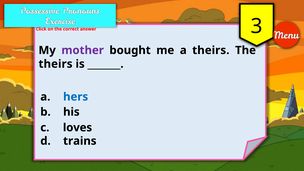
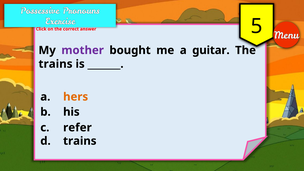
3: 3 -> 5 (257, 26)
a theirs: theirs -> guitar (211, 50)
theirs: theirs -> trains (56, 64)
hers colour: blue -> orange (76, 97)
loves: loves -> refer (77, 128)
